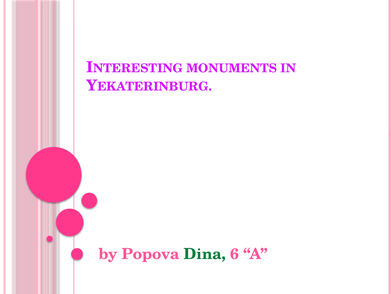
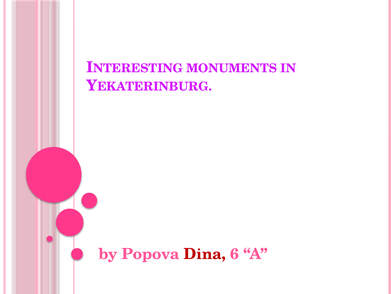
Dina colour: green -> red (205, 253)
